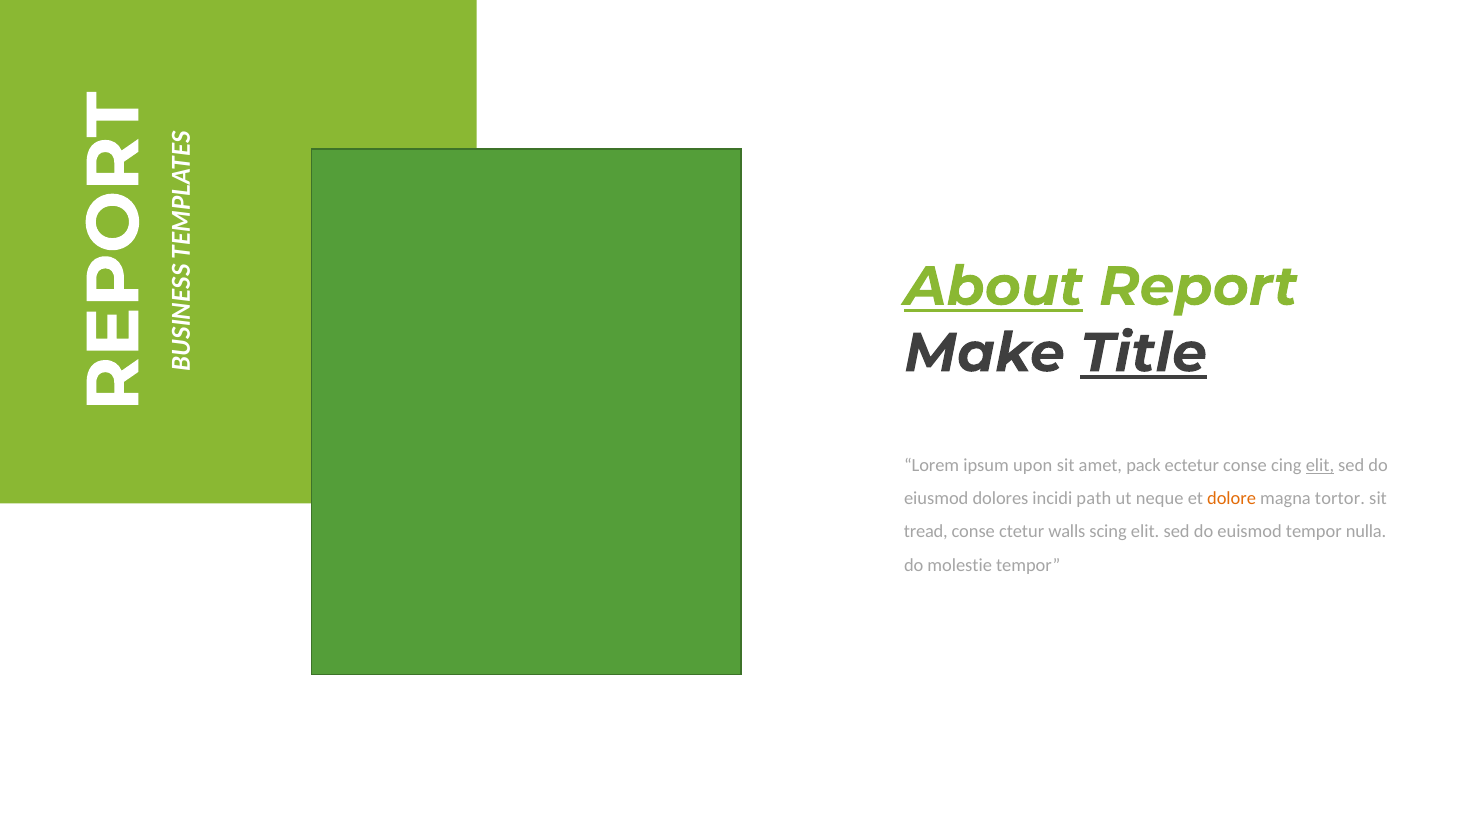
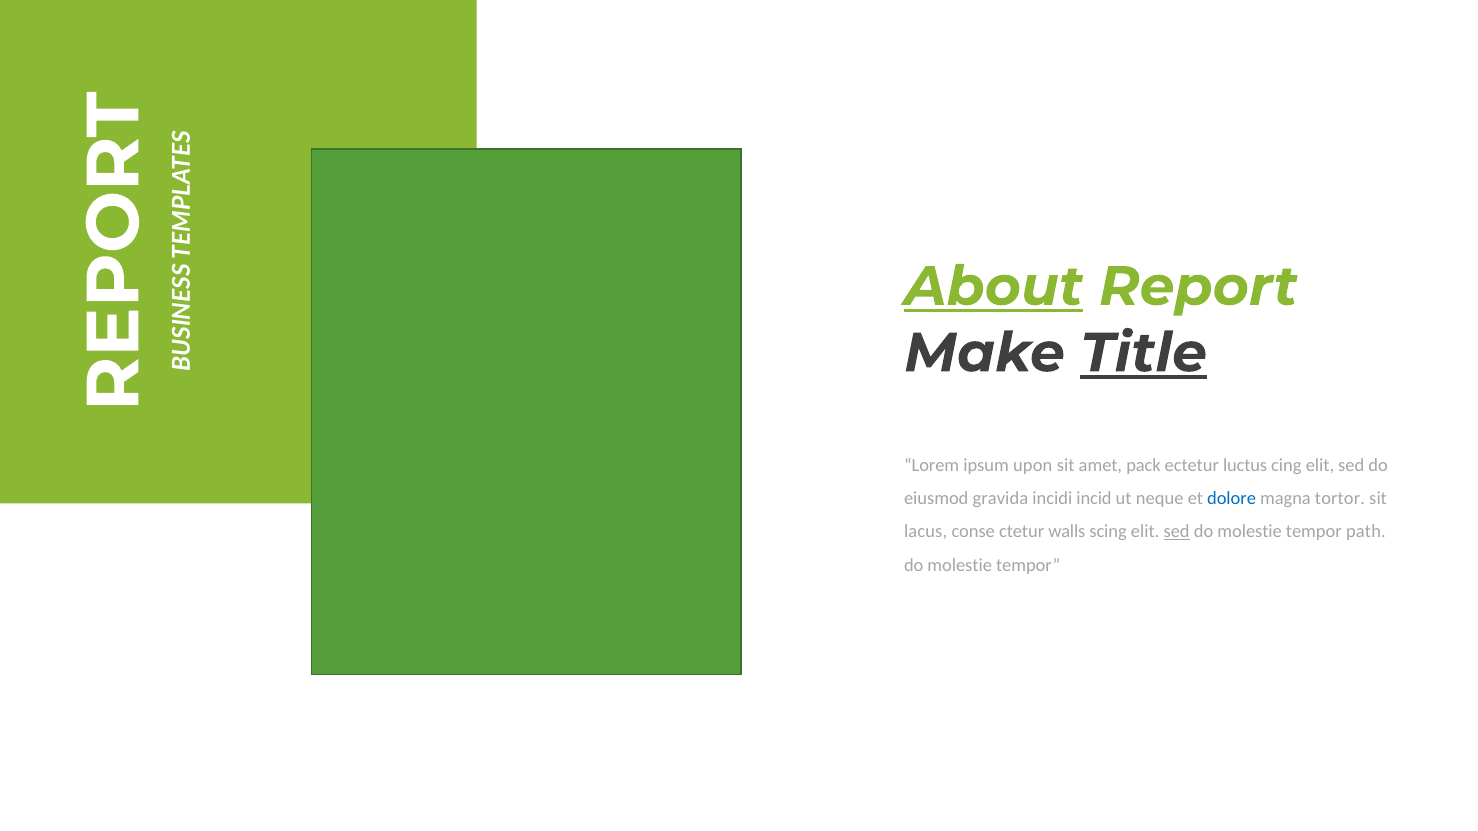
ectetur conse: conse -> luctus (1245, 465)
elit underline: present -> none (1320, 465)
dolores: dolores -> gravida (1000, 499)
path: path -> incid (1094, 499)
dolore colour: orange -> blue (1232, 499)
tread: tread -> lacus (926, 532)
sed underline: none -> present (1177, 532)
euismod: euismod -> molestie (1250, 532)
nulla: nulla -> path (1366, 532)
